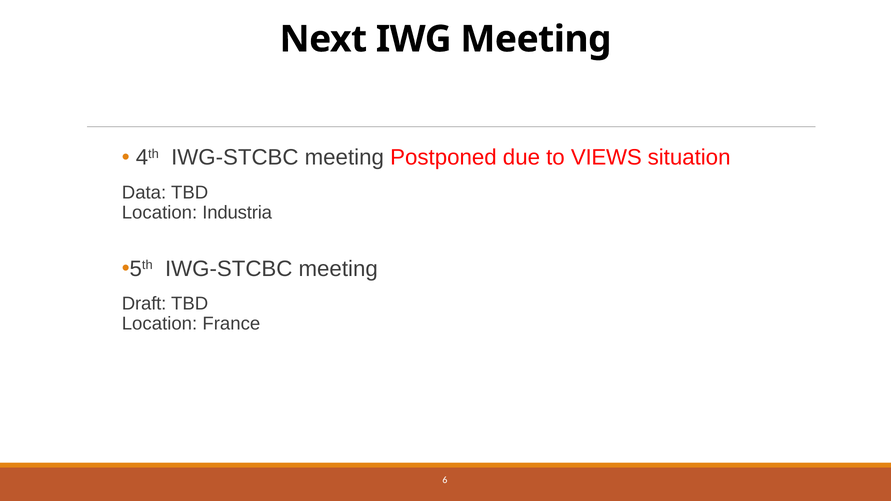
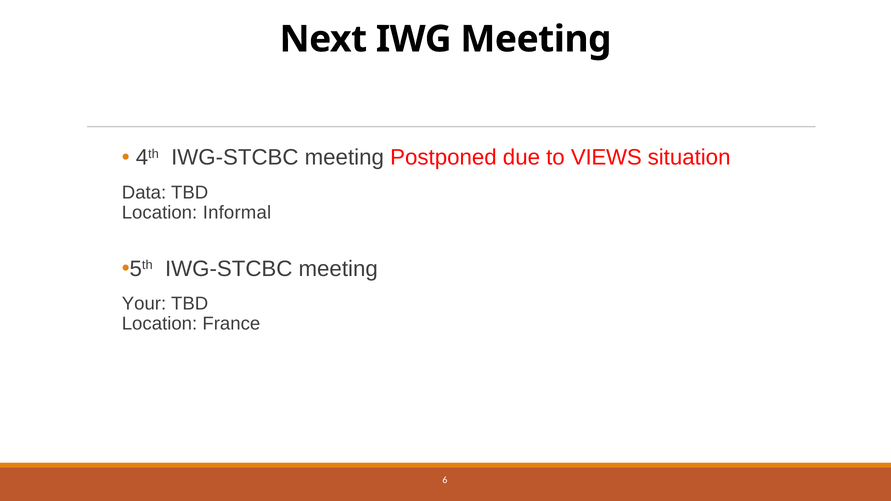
Industria: Industria -> Informal (237, 213)
Draft: Draft -> Your (144, 304)
